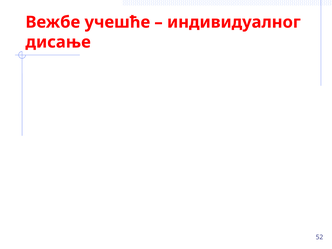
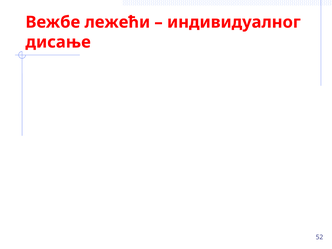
учешће: учешће -> лежећи (117, 22)
